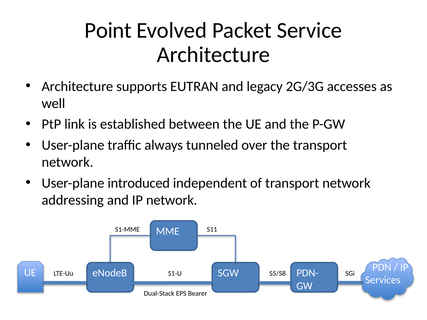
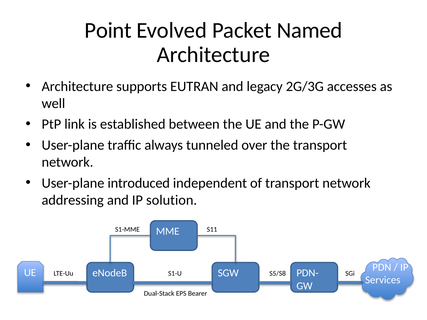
Service: Service -> Named (310, 30)
IP network: network -> solution (172, 200)
